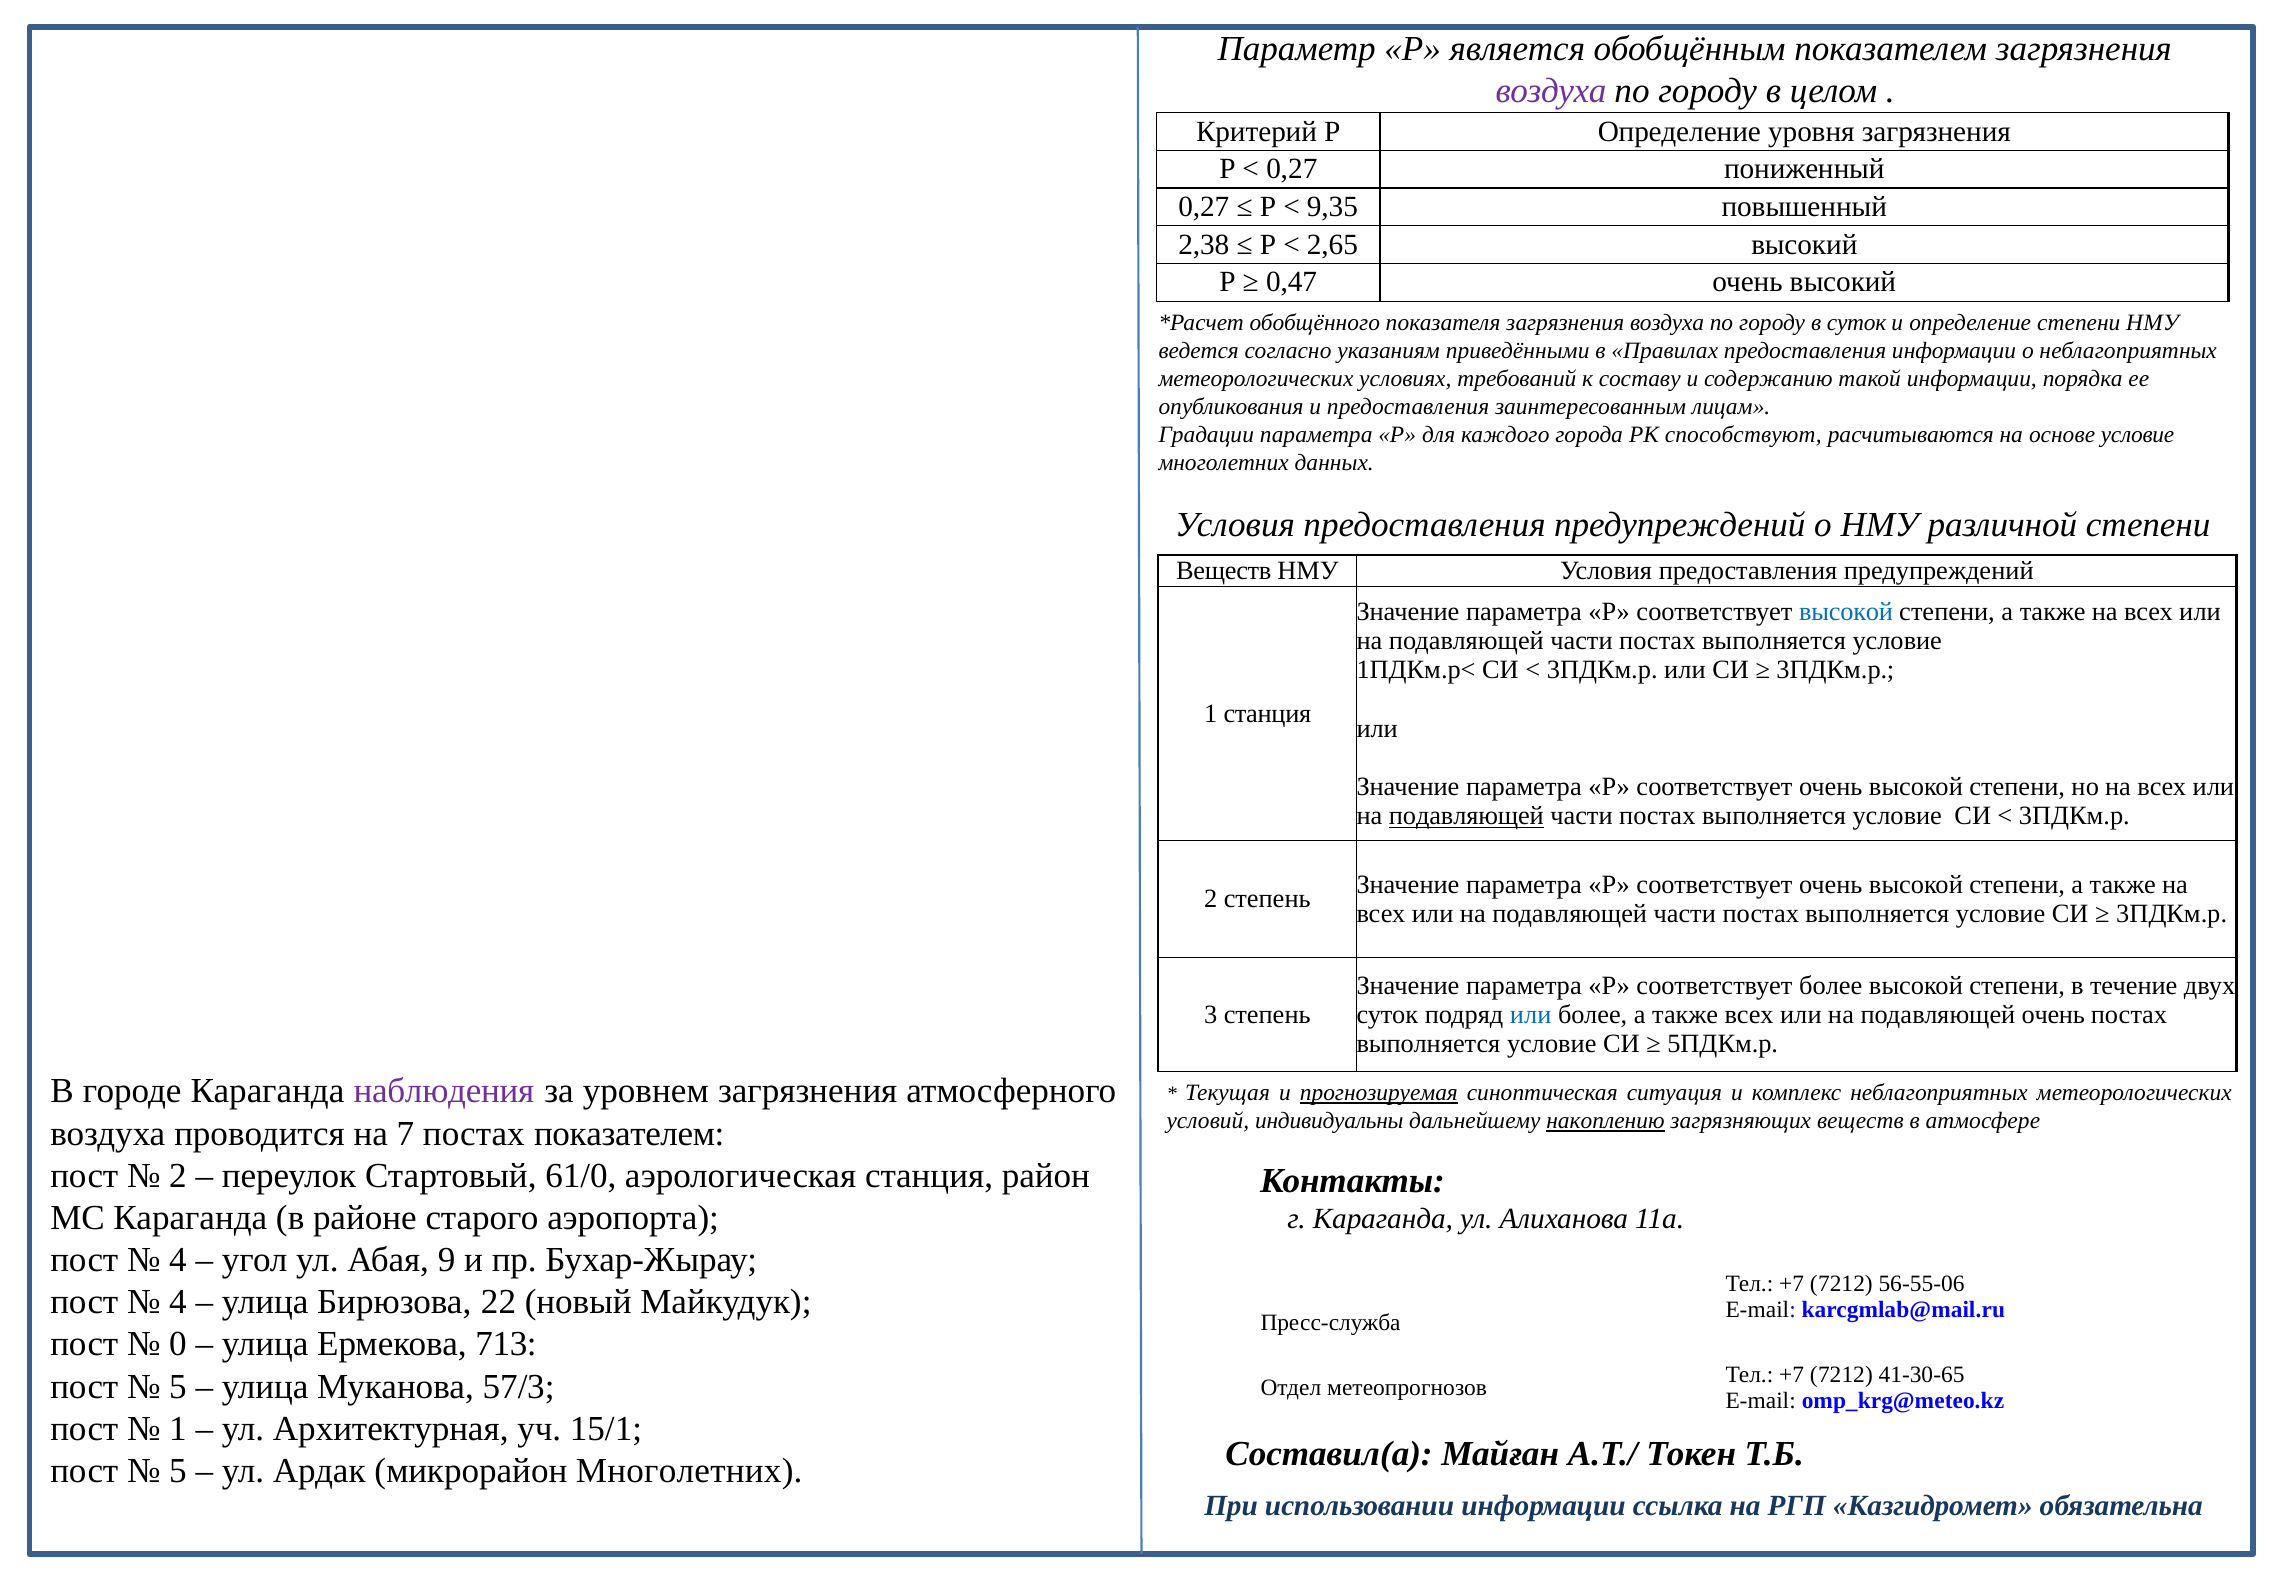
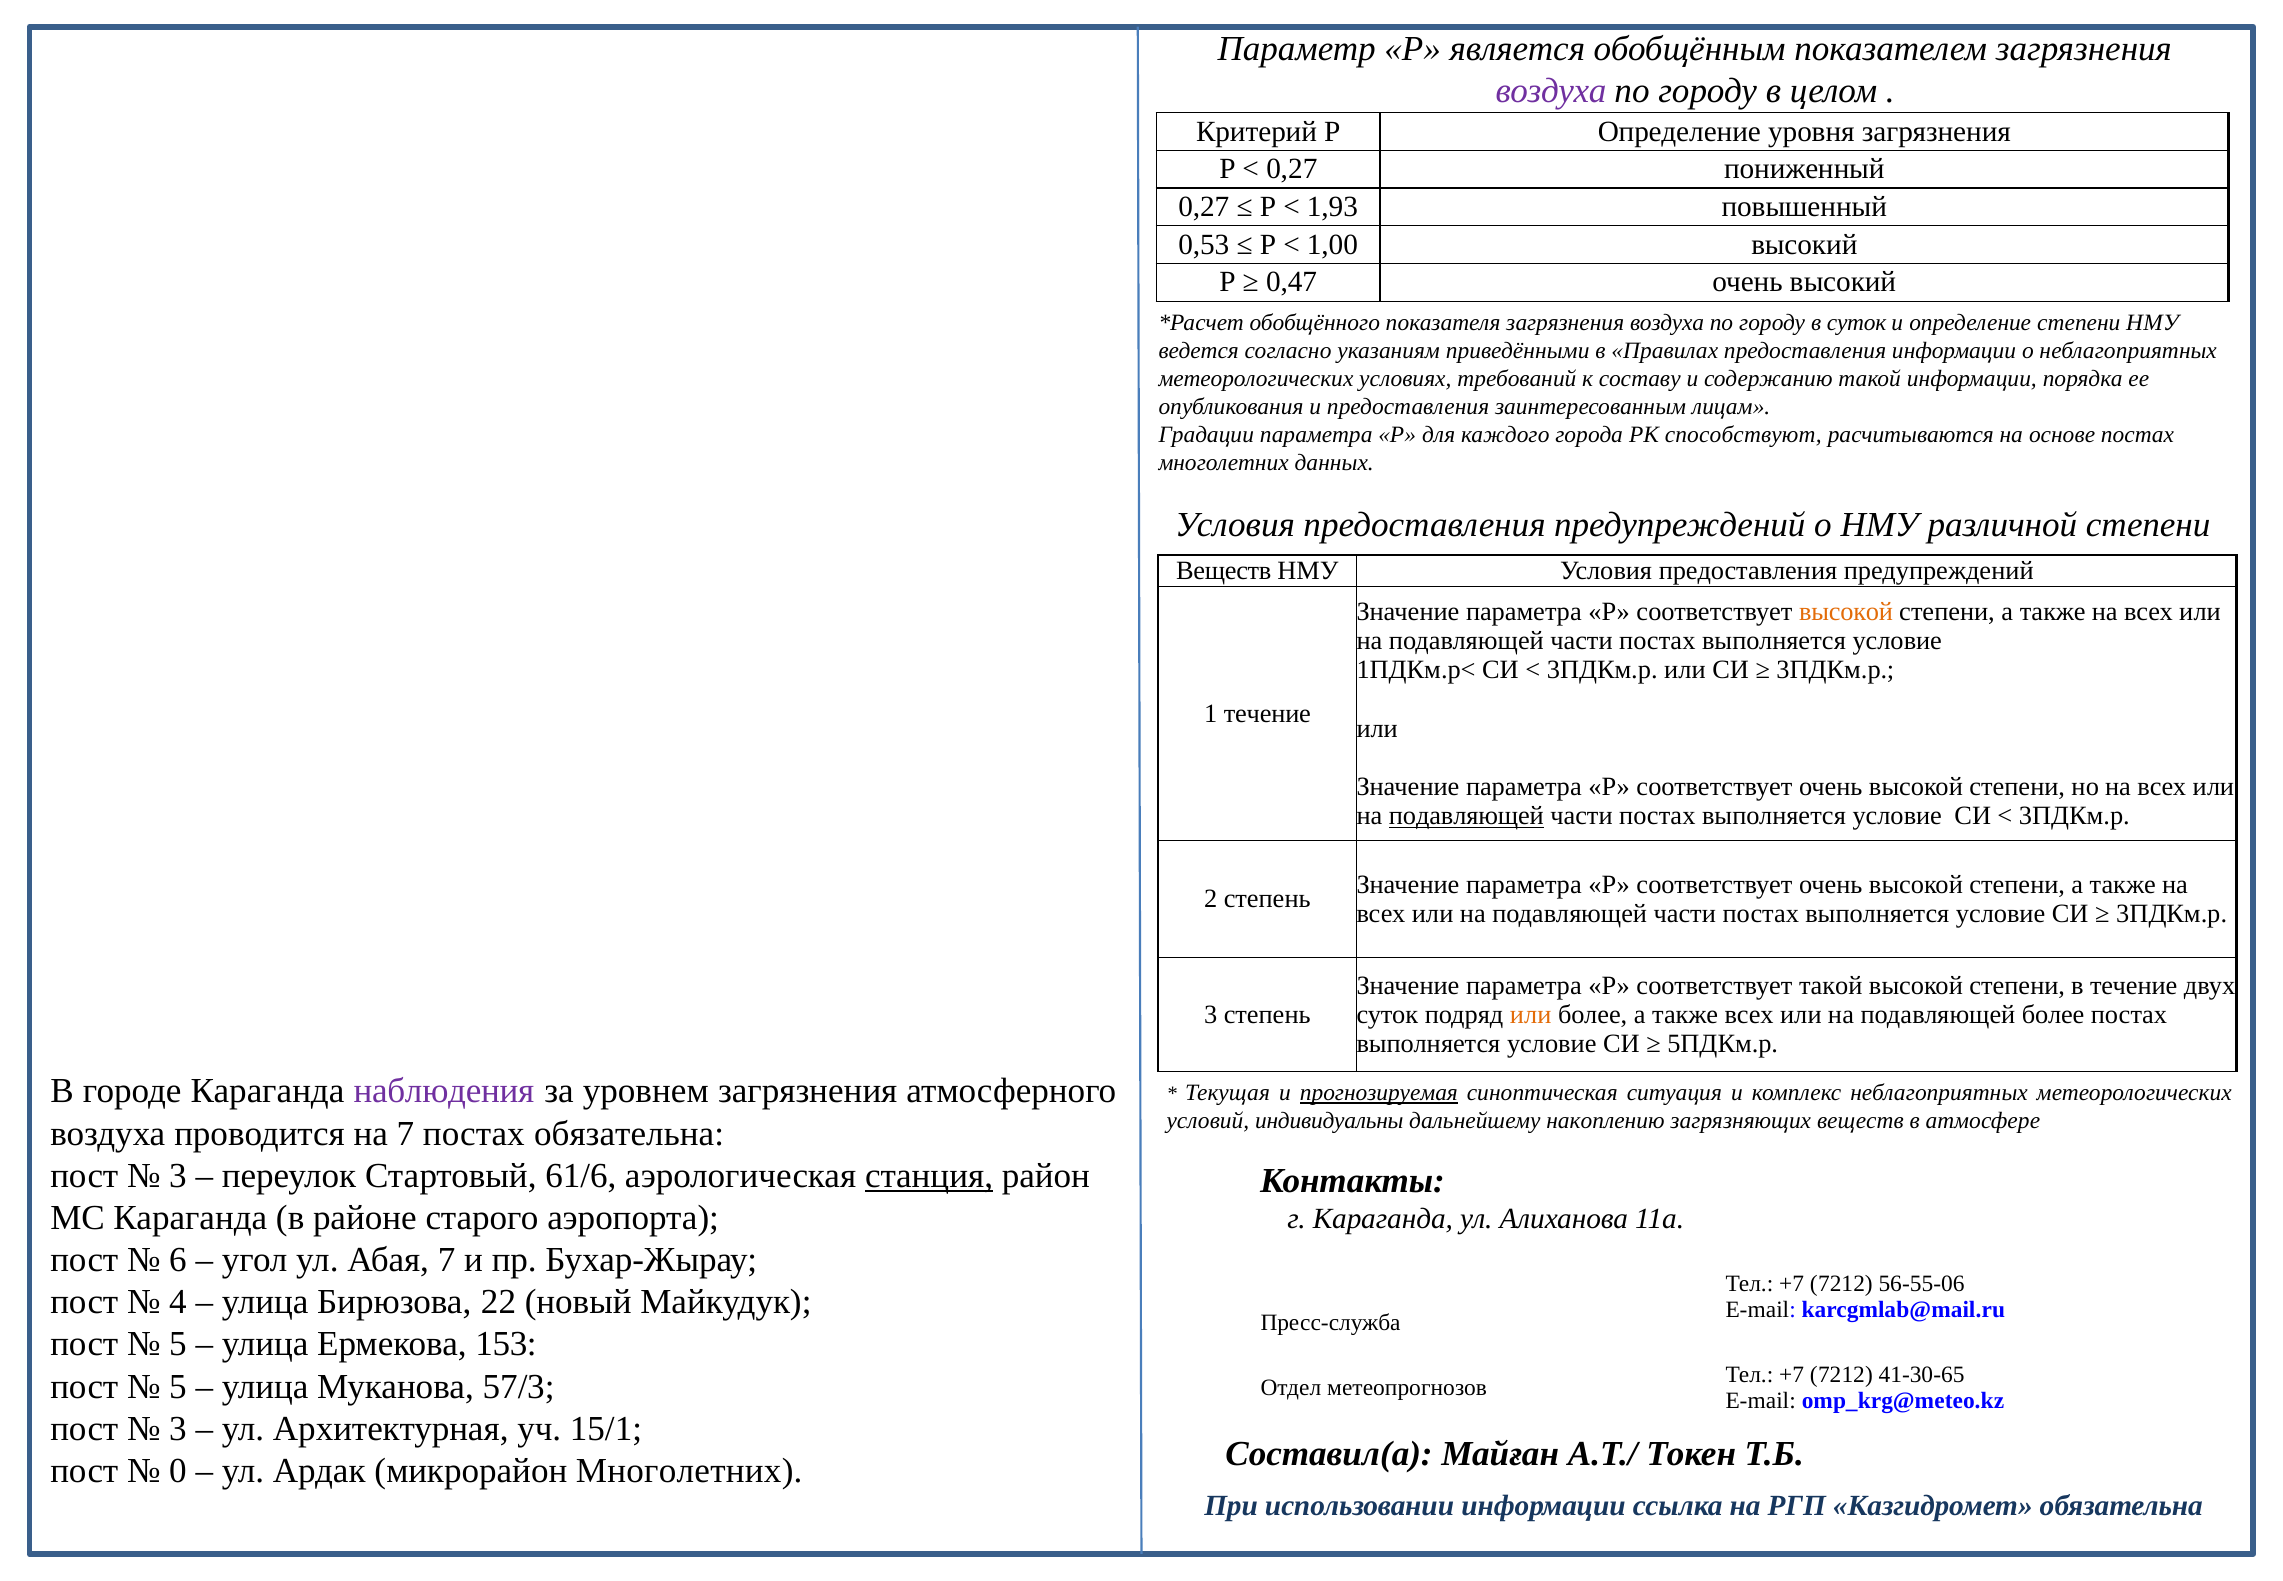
9,35: 9,35 -> 1,93 (1332, 207)
2,38: 2,38 -> 0,53 (1204, 244)
2,65: 2,65 -> 1,00 (1332, 244)
основе условие: условие -> постах (2137, 435)
высокой colour: blue -> orange (1846, 611)
1 станция: станция -> течение (1267, 714)
соответствует более: более -> такой (1831, 985)
или colour: blue -> orange (1531, 1014)
подавляющей очень: очень -> более (2053, 1014)
накоплению underline: present -> none (1605, 1121)
постах показателем: показателем -> обязательна (629, 1133)
2: 2 -> 3 (178, 1175)
61/0: 61/0 -> 61/6 (581, 1175)
станция underline: none -> present (929, 1175)
4: 4 -> 6 (178, 1260)
Абая 9: 9 -> 7 (447, 1260)
0: 0 -> 5 (178, 1344)
713: 713 -> 153 (506, 1344)
1: 1 -> 3 (178, 1428)
5: 5 -> 0 (178, 1470)
